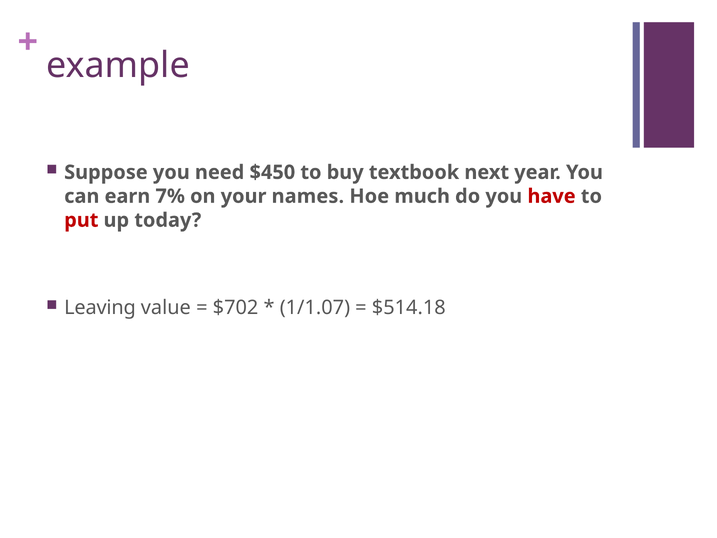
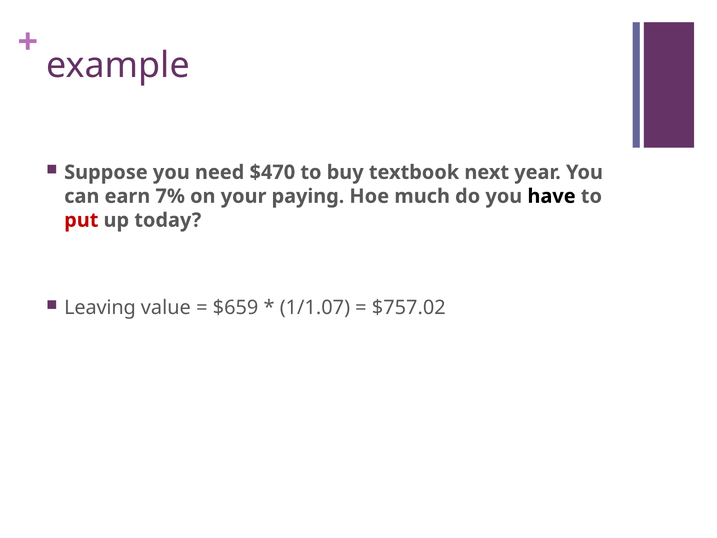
$450: $450 -> $470 (272, 172)
names: names -> paying (308, 196)
have colour: red -> black (552, 196)
$702: $702 -> $659 (236, 308)
$514.18: $514.18 -> $757.02 (409, 308)
